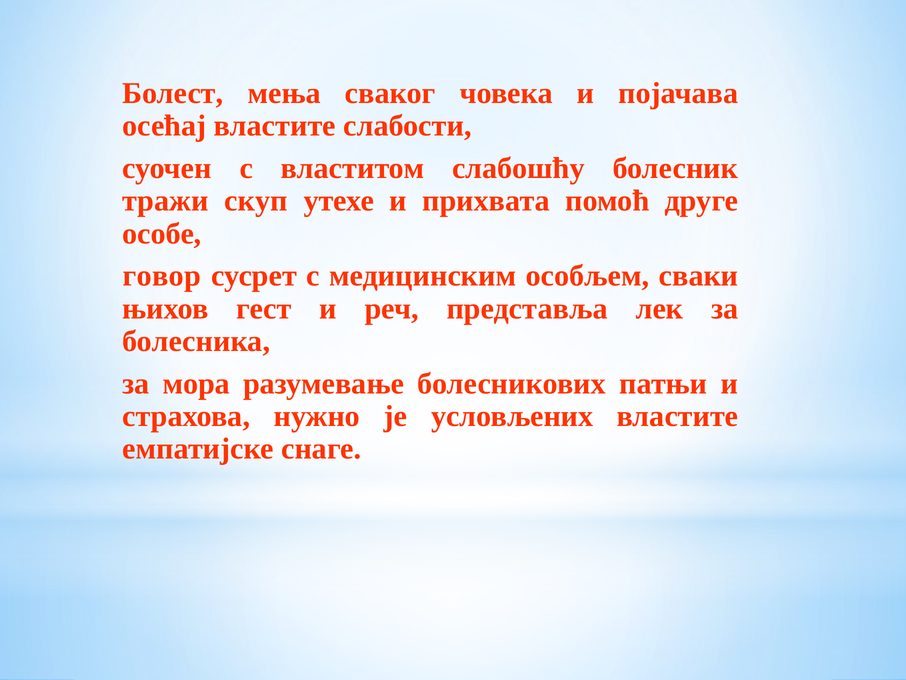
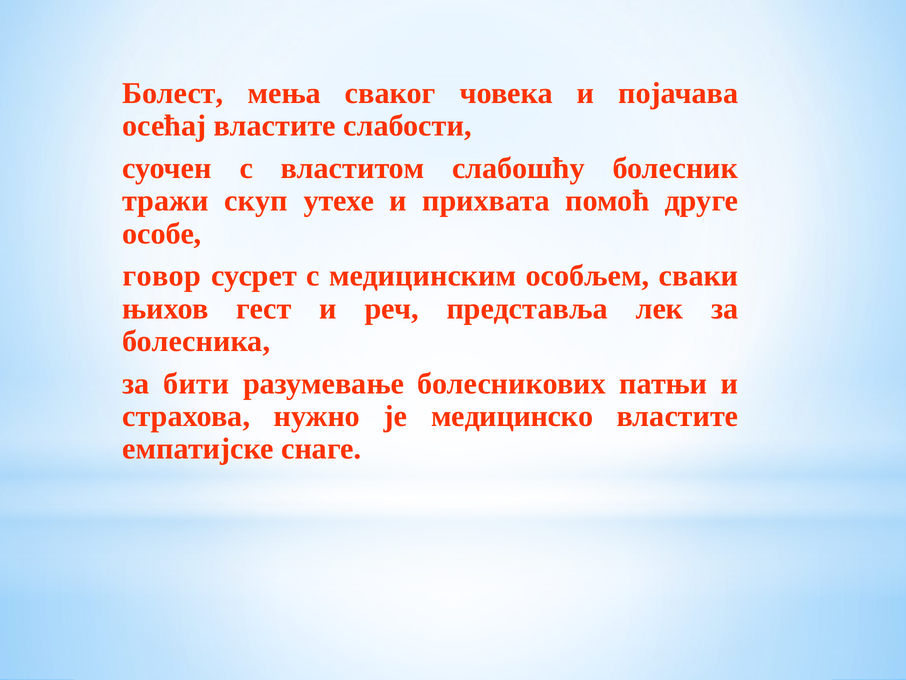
мора: мора -> бити (196, 383)
условљених: условљених -> медицинско (512, 416)
